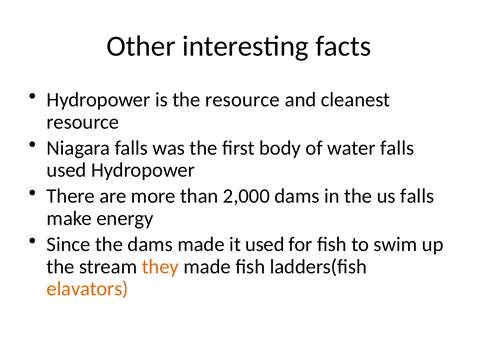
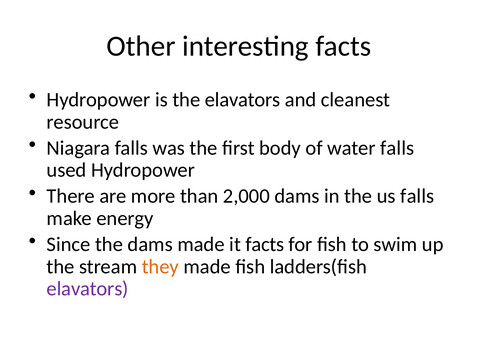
the resource: resource -> elavators (243, 100)
it used: used -> facts (265, 245)
elavators colour: orange -> purple (88, 289)
